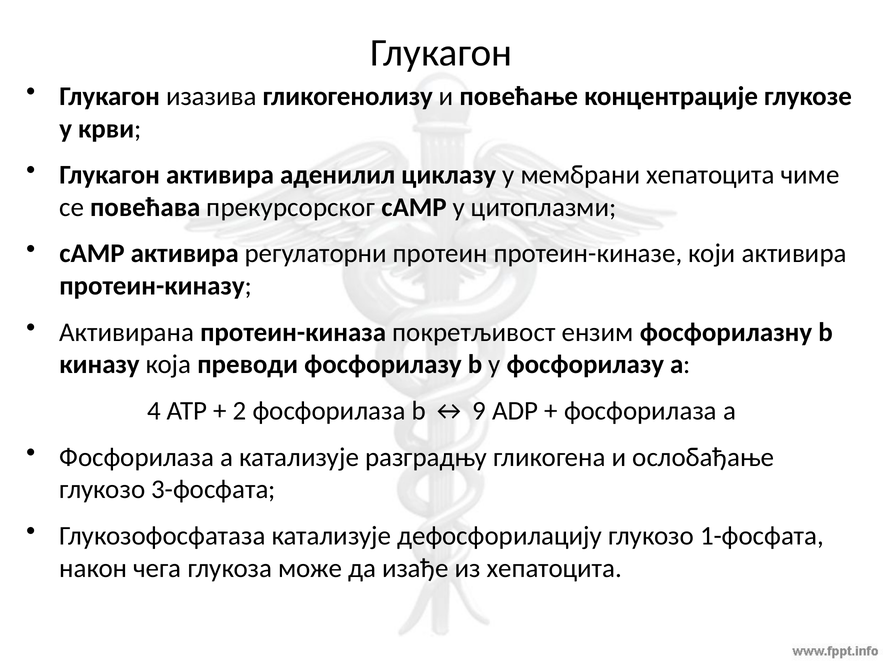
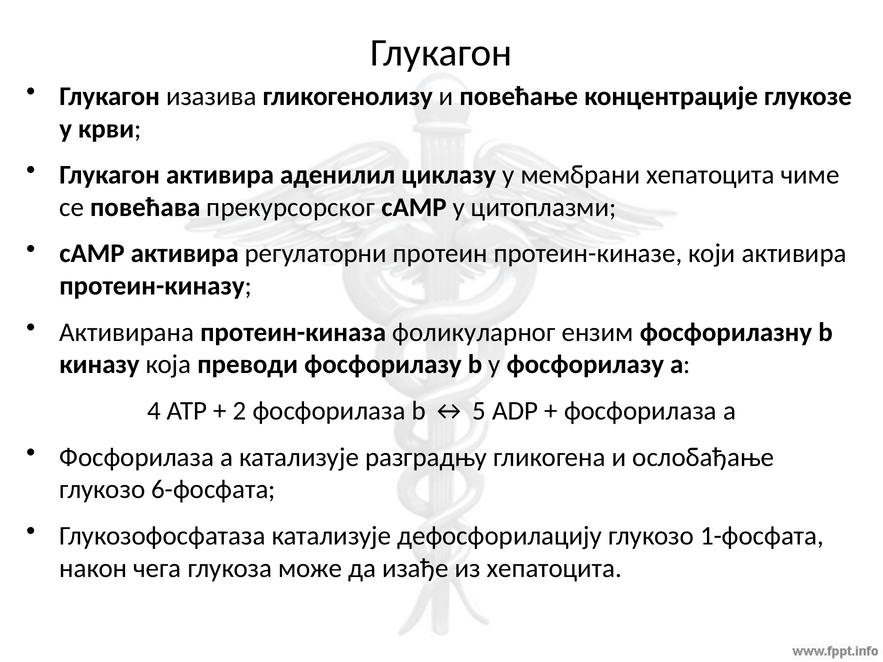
покретљивост: покретљивост -> фоликуларног (474, 332)
9: 9 -> 5 (479, 411)
3-фосфата: 3-фосфата -> 6-фосфата (213, 490)
